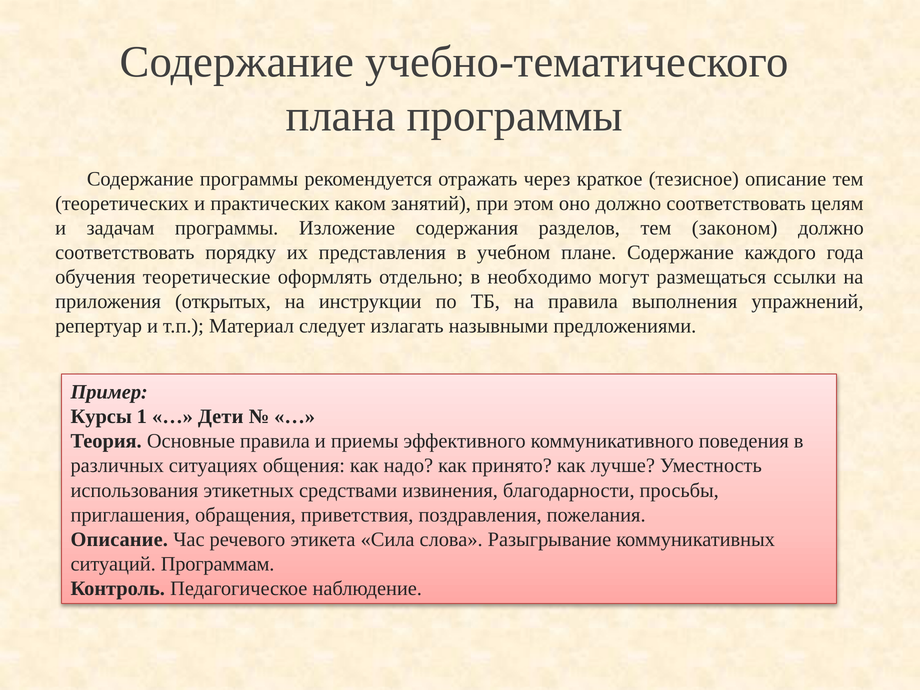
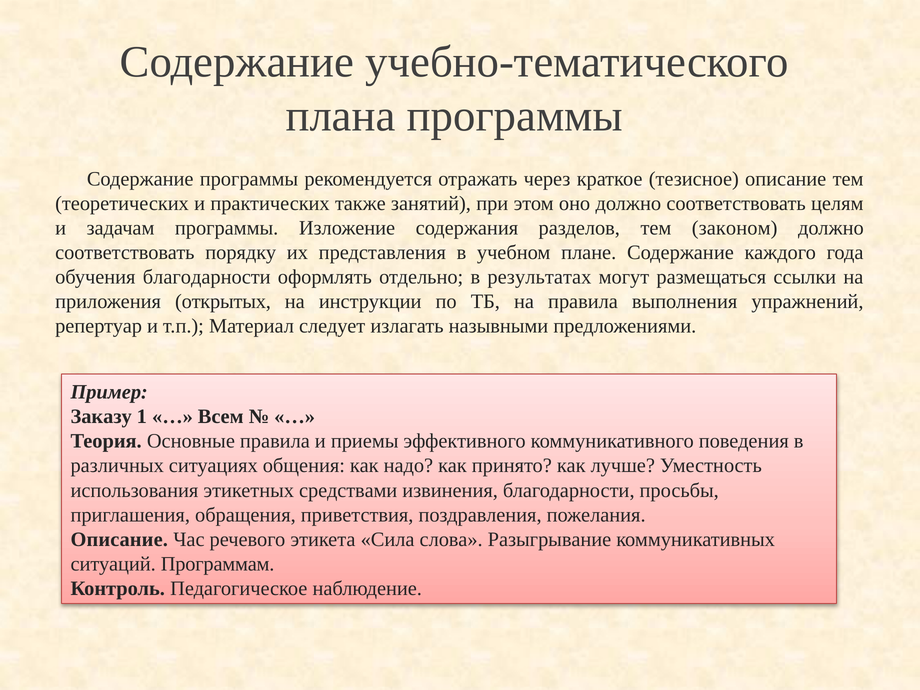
каком: каком -> также (360, 204)
обучения теоретические: теоретические -> благодарности (207, 277)
необходимо: необходимо -> результатах (539, 277)
Курсы: Курсы -> Заказу (101, 417)
Дети: Дети -> Всем (221, 417)
